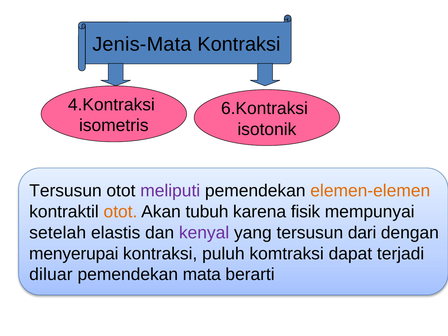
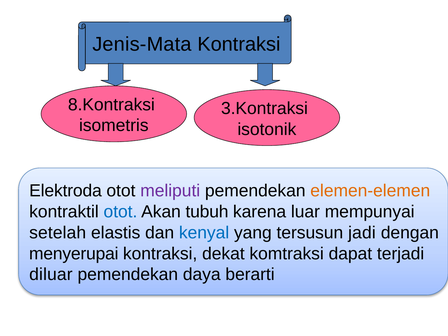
4.Kontraksi: 4.Kontraksi -> 8.Kontraksi (111, 105)
6.Kontraksi: 6.Kontraksi -> 3.Kontraksi (264, 108)
Tersusun: Tersusun -> Elektroda (66, 191)
otot colour: orange -> blue (120, 212)
fisik: fisik -> luar (305, 212)
kenyal colour: purple -> blue (204, 233)
dari: dari -> jadi (362, 233)
puluh: puluh -> dekat (223, 254)
mata: mata -> daya (202, 275)
